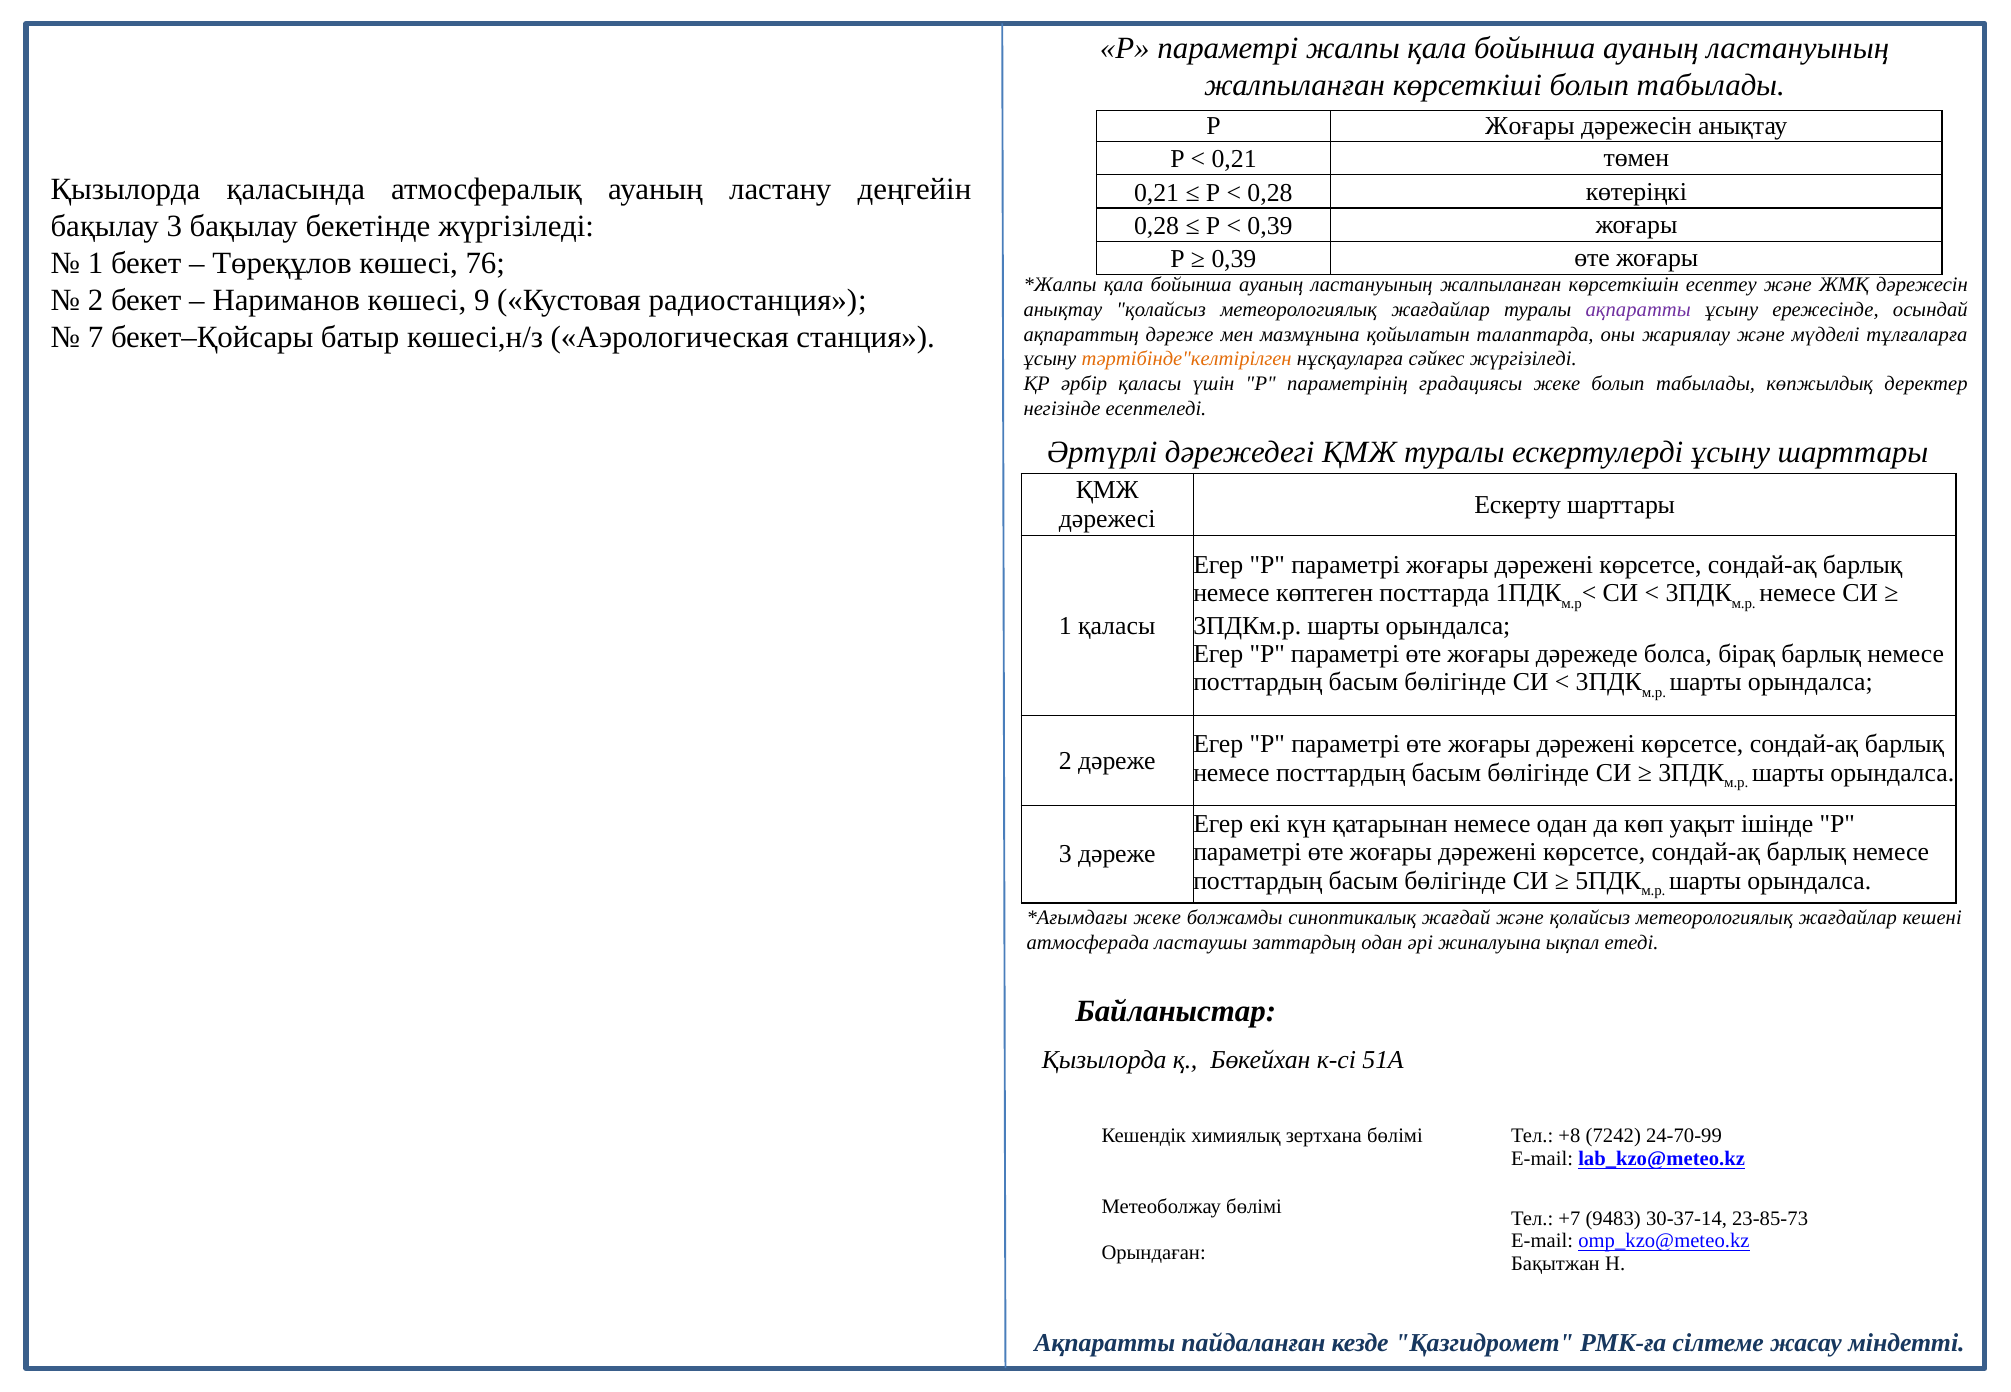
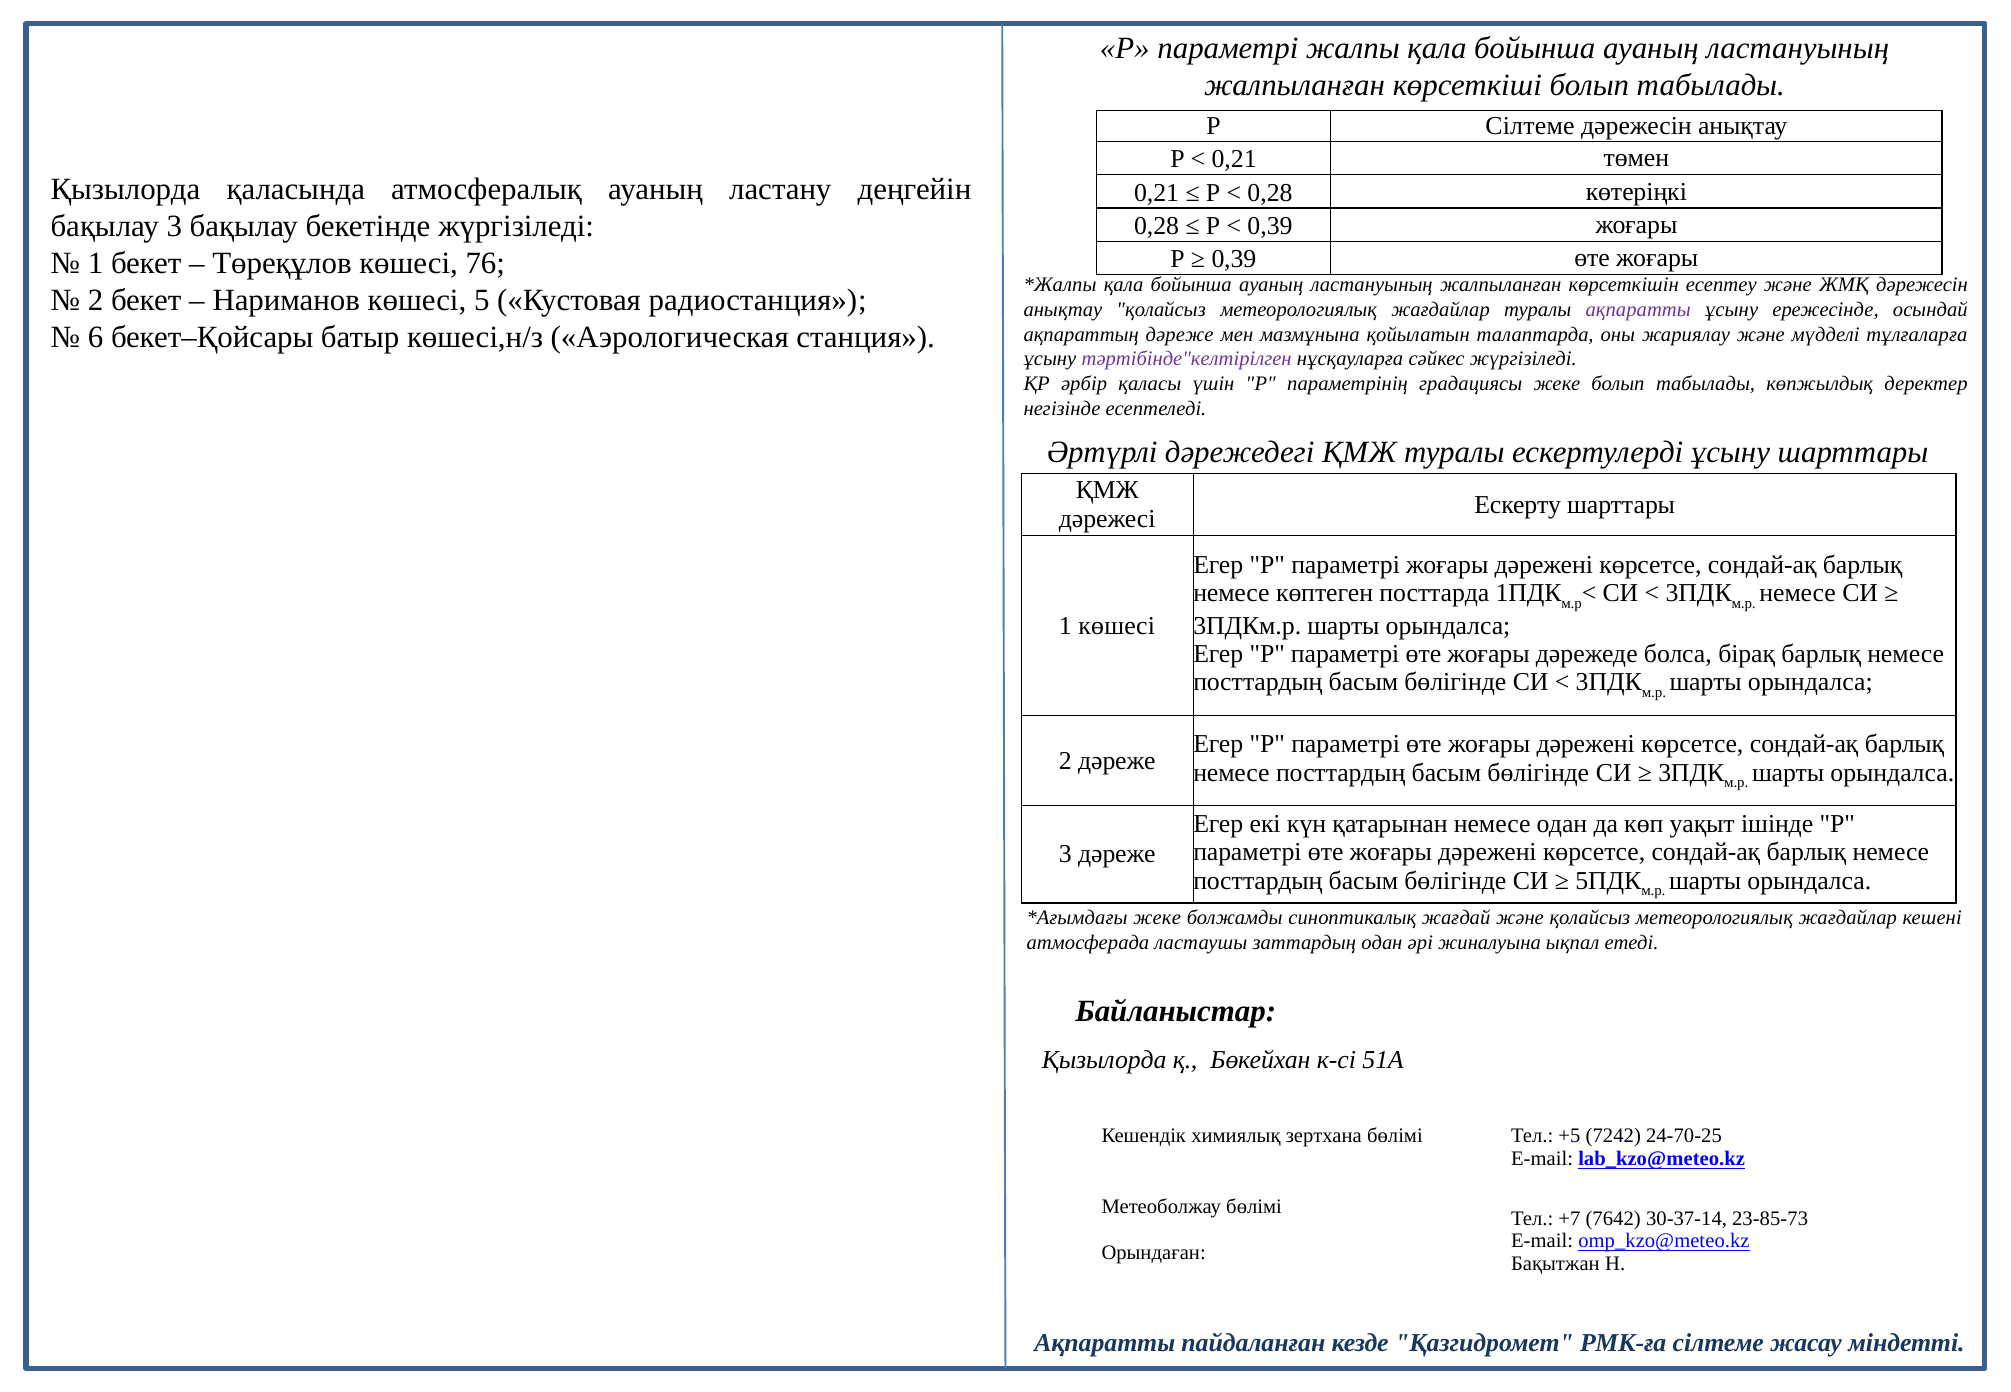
Р Жоғары: Жоғары -> Сілтеме (1530, 126)
9: 9 -> 5 (482, 300)
7: 7 -> 6 (96, 337)
тәртібінде"келтірілген colour: orange -> purple (1187, 359)
1 қаласы: қаласы -> көшесі (1117, 626)
+8: +8 -> +5 (1569, 1136)
24-70-99: 24-70-99 -> 24-70-25 (1684, 1136)
9483: 9483 -> 7642 (1613, 1218)
